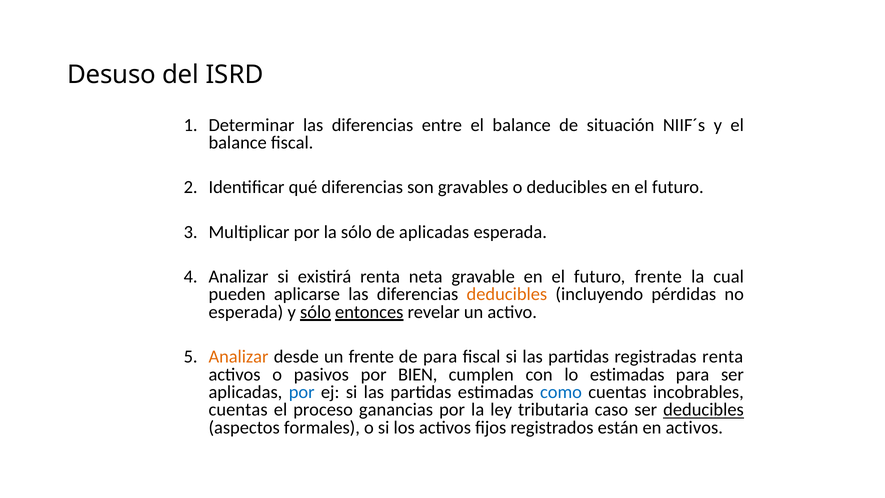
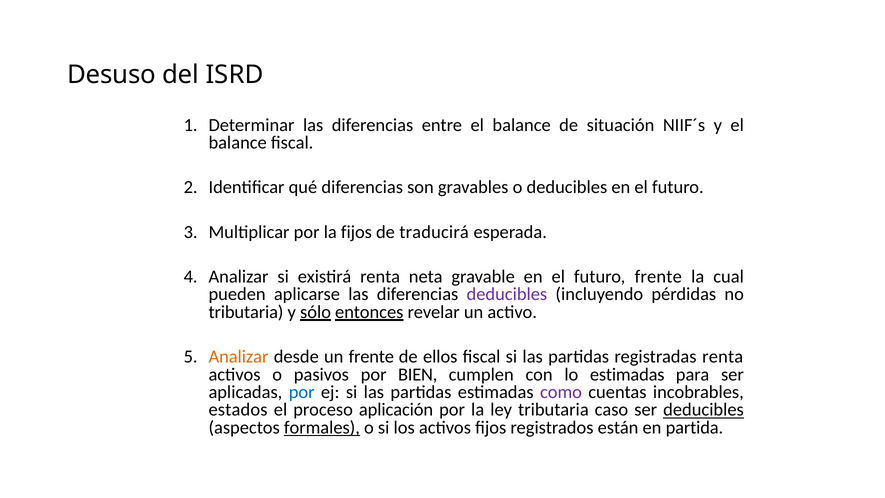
la sólo: sólo -> fijos (356, 232)
de aplicadas: aplicadas -> traducirá (434, 232)
deducibles colour: orange -> purple (507, 294)
esperada: esperada -> tributaria (246, 312)
de para: para -> ellos (440, 357)
como colour: blue -> purple (561, 392)
cuentas: cuentas -> estados (238, 410)
ganancias: ganancias -> aplicación (396, 410)
formales underline: none -> present (322, 427)
en activos: activos -> partida (694, 427)
